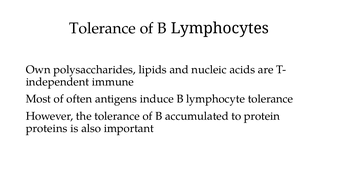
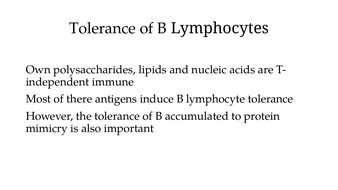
often: often -> there (79, 99)
proteins: proteins -> mimicry (47, 128)
